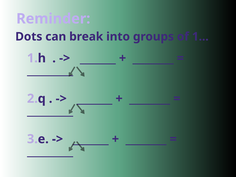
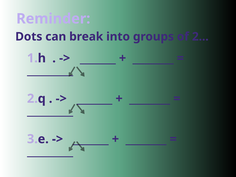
1: 1 -> 2 (200, 37)
